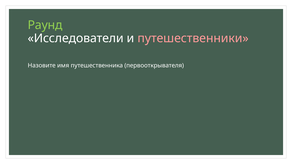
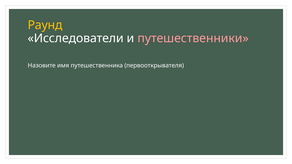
Раунд colour: light green -> yellow (45, 25)
